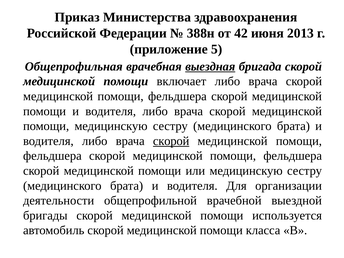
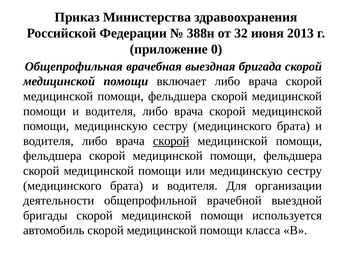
42: 42 -> 32 (241, 33)
5: 5 -> 0 (217, 49)
выездная underline: present -> none (210, 66)
